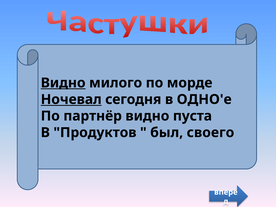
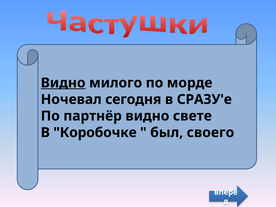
Ночевал underline: present -> none (71, 99)
ОДНО'е: ОДНО'е -> СРАЗУ'е (204, 99)
пуста: пуста -> свете (192, 116)
Продуктов: Продуктов -> Коробочке (95, 133)
